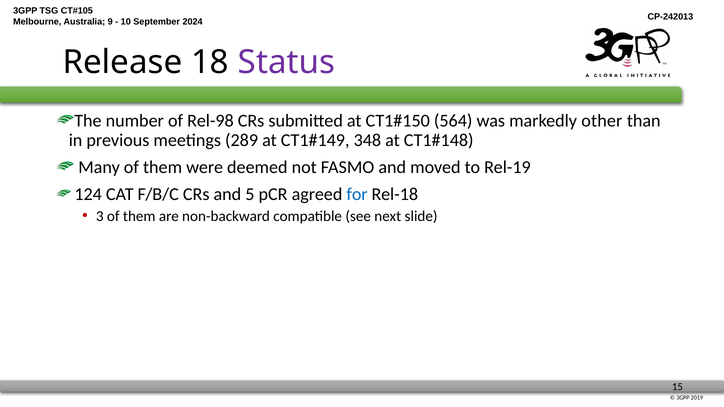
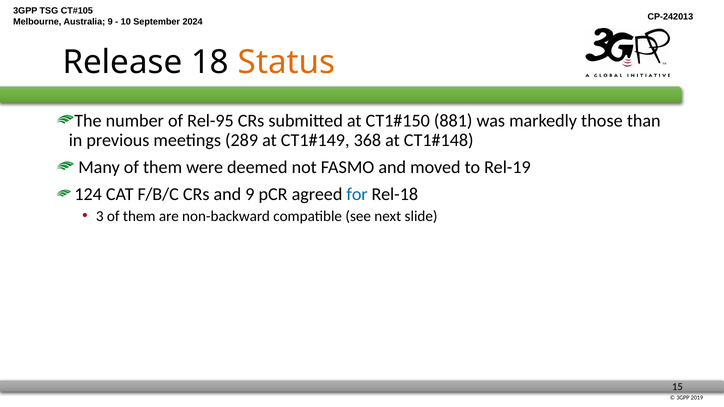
Status colour: purple -> orange (286, 62)
Rel-98: Rel-98 -> Rel-95 (210, 121)
564: 564 -> 881 (453, 121)
other: other -> those (602, 121)
348: 348 -> 368 (367, 140)
and 5: 5 -> 9 (250, 195)
